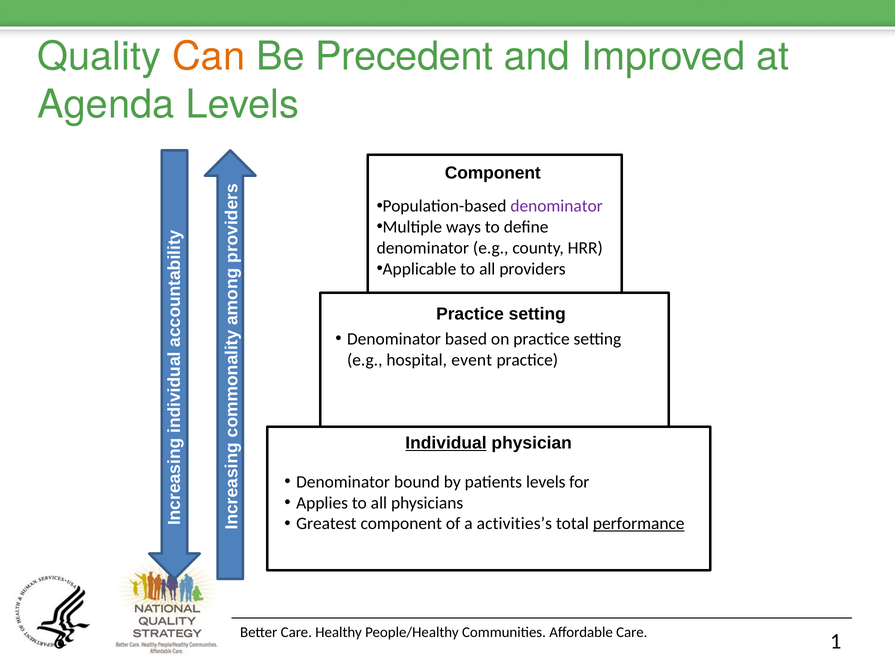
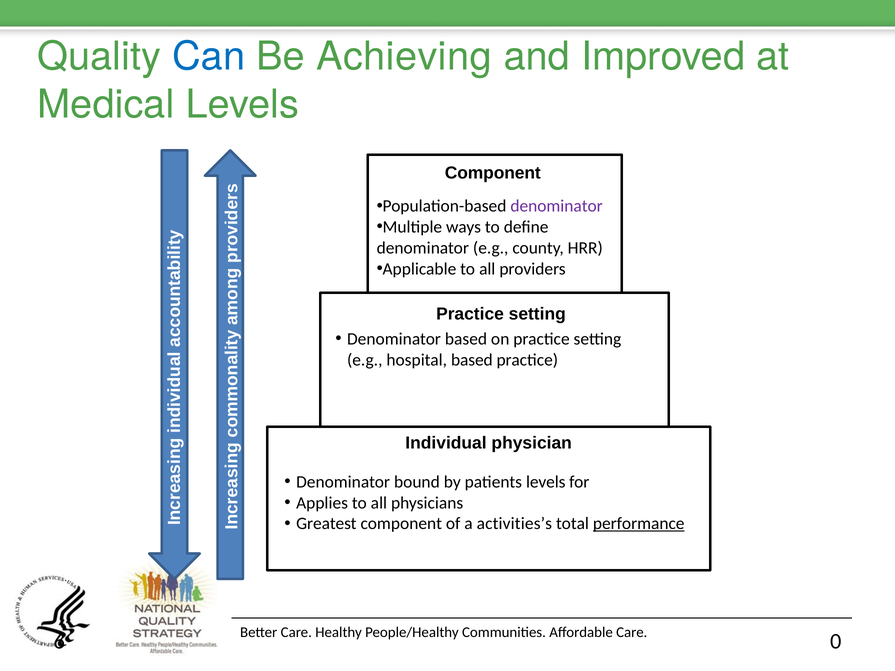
Can colour: orange -> blue (209, 57)
Precedent: Precedent -> Achieving (404, 57)
Agenda: Agenda -> Medical (106, 104)
hospital event: event -> based (472, 360)
Individual underline: present -> none (446, 443)
1: 1 -> 0 (836, 642)
